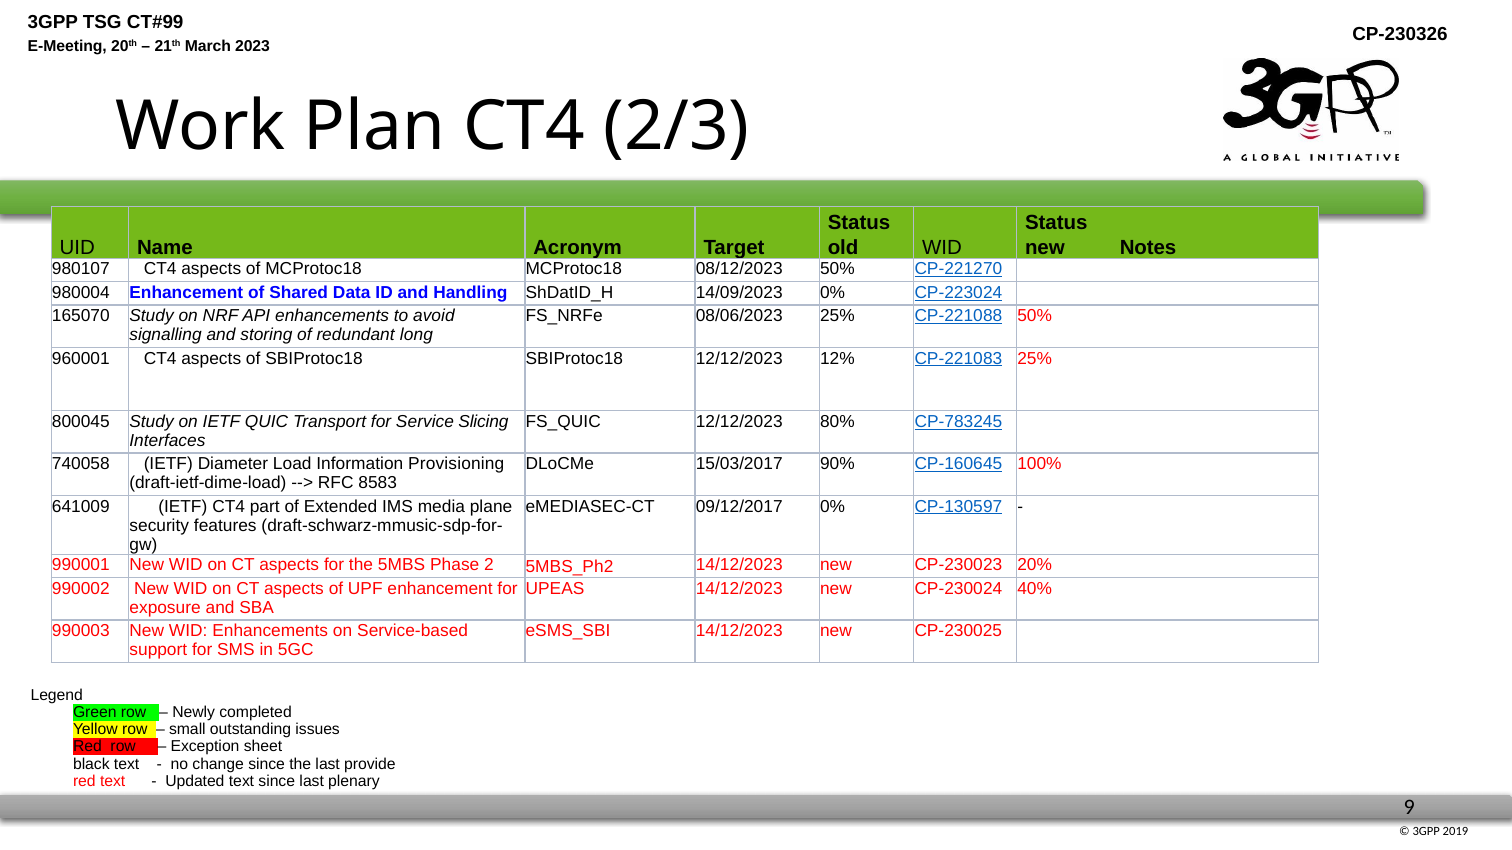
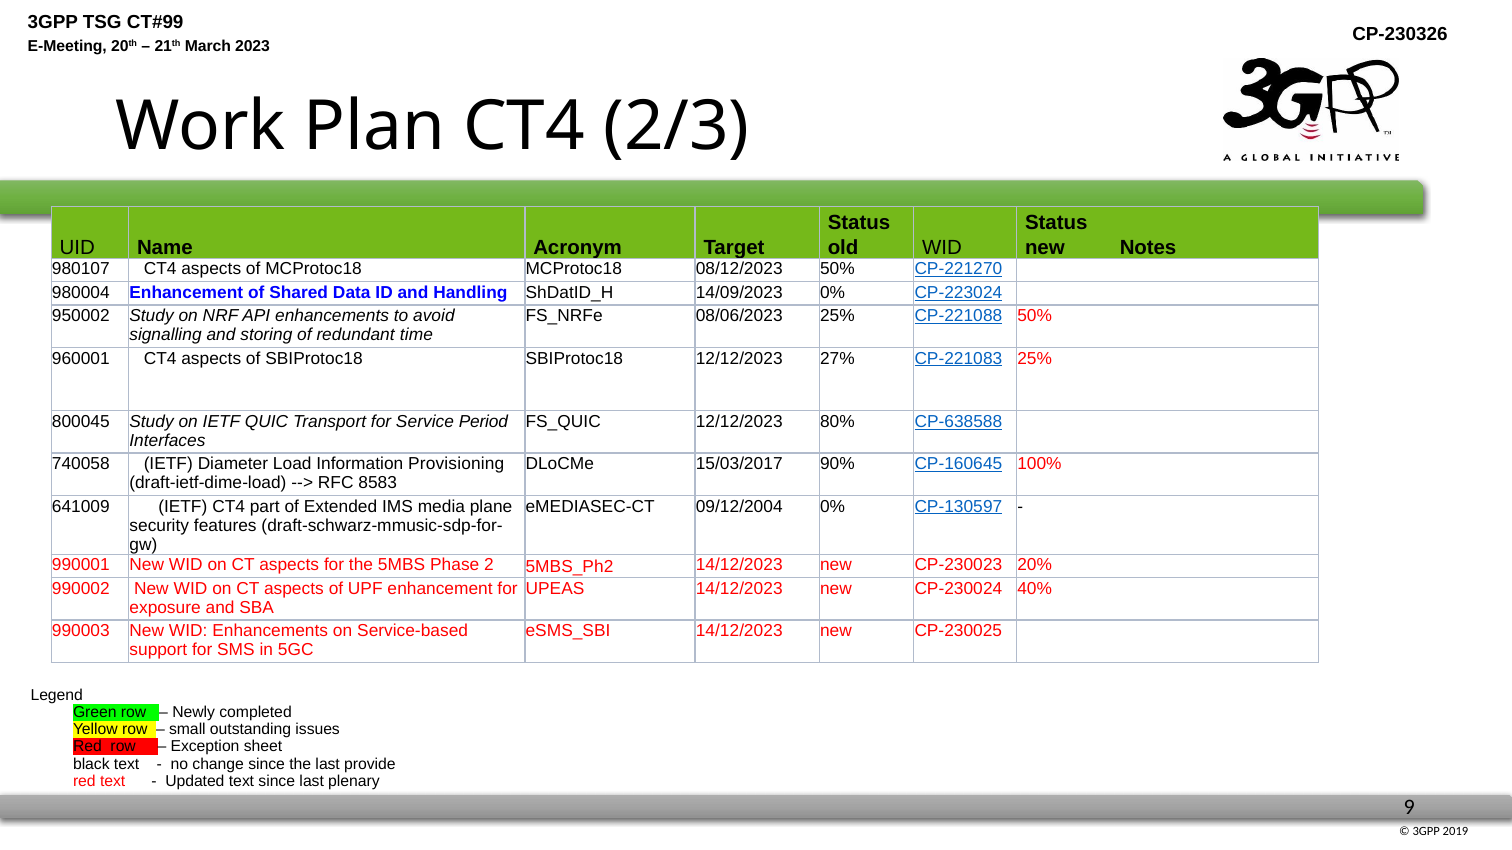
165070: 165070 -> 950002 (81, 316)
long: long -> time (416, 335)
12%: 12% -> 27% (837, 359)
Slicing: Slicing -> Period (483, 422)
CP-783245: CP-783245 -> CP-638588 (958, 422)
09/12/2017: 09/12/2017 -> 09/12/2004 (739, 507)
